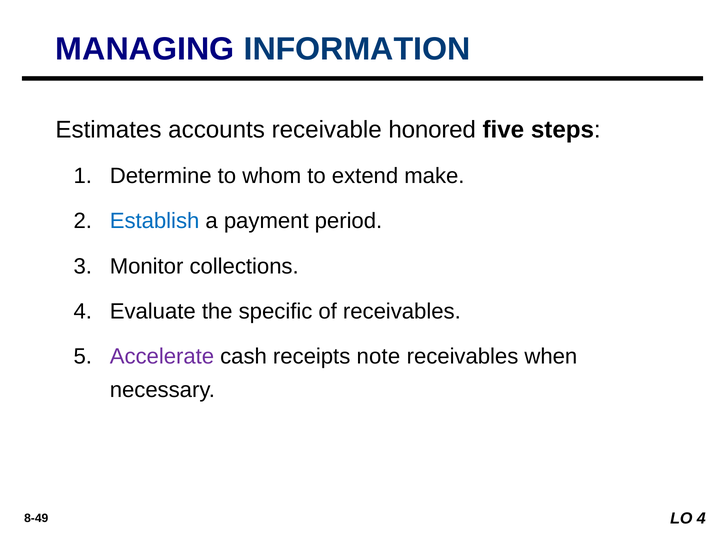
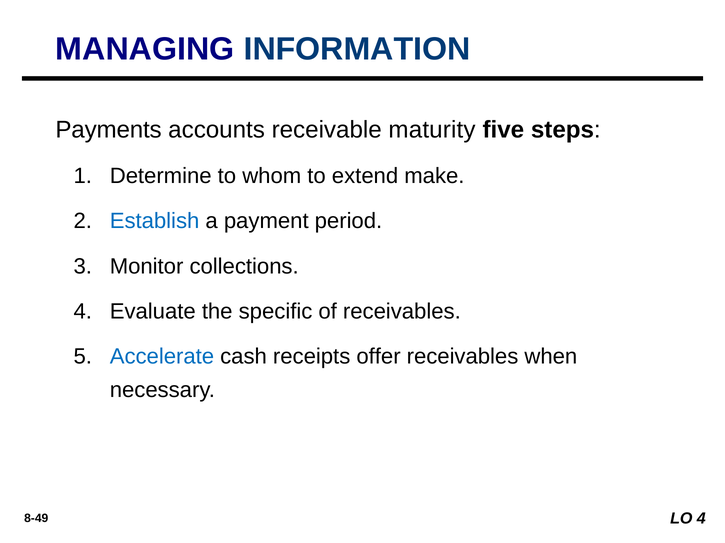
Estimates: Estimates -> Payments (109, 130)
honored: honored -> maturity (432, 130)
Accelerate colour: purple -> blue (162, 357)
note: note -> offer (379, 357)
